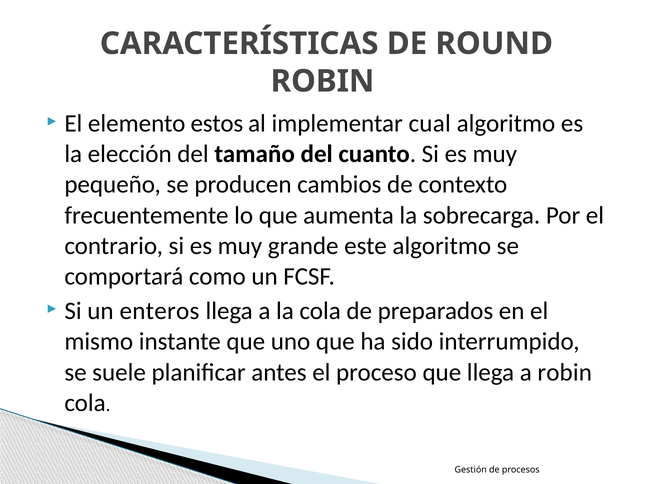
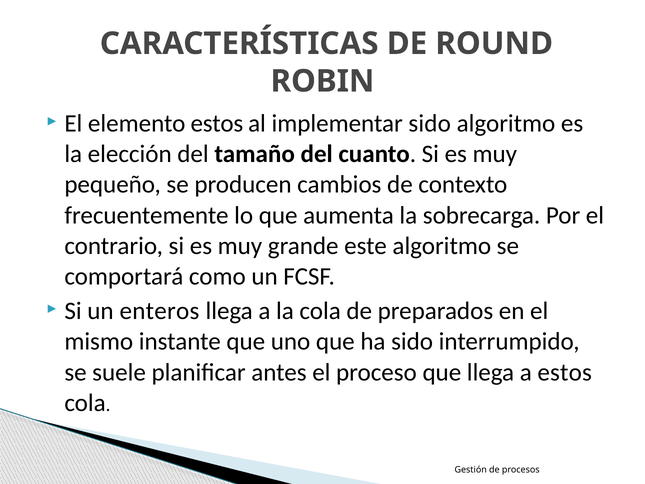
implementar cual: cual -> sido (430, 123)
a robin: robin -> estos (565, 372)
